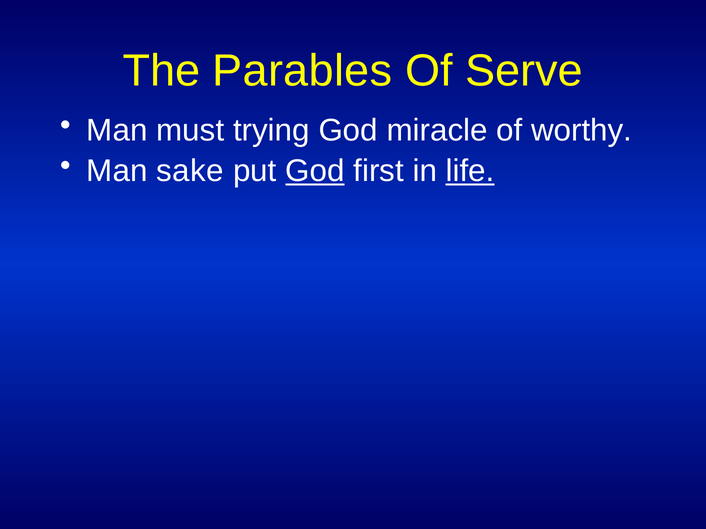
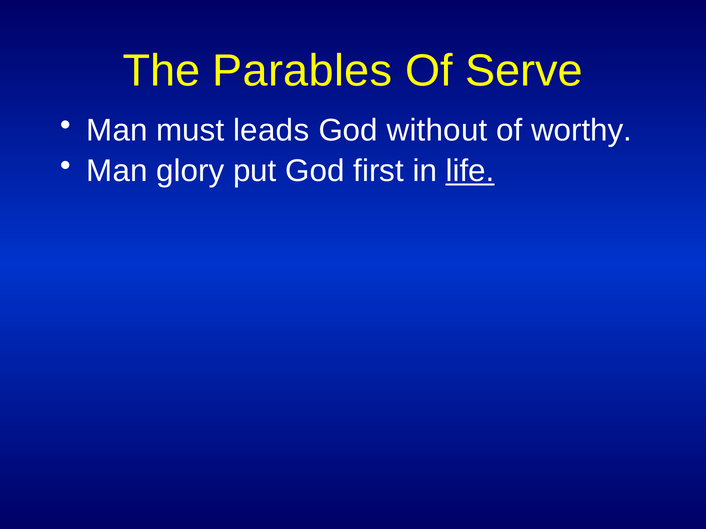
trying: trying -> leads (271, 130)
miracle: miracle -> without (437, 130)
sake: sake -> glory (190, 171)
God underline: present -> none (315, 171)
